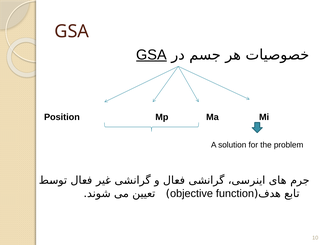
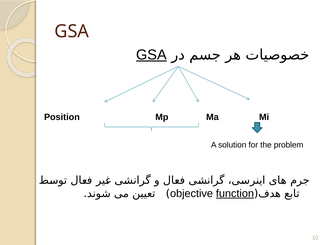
function underline: none -> present (235, 193)
